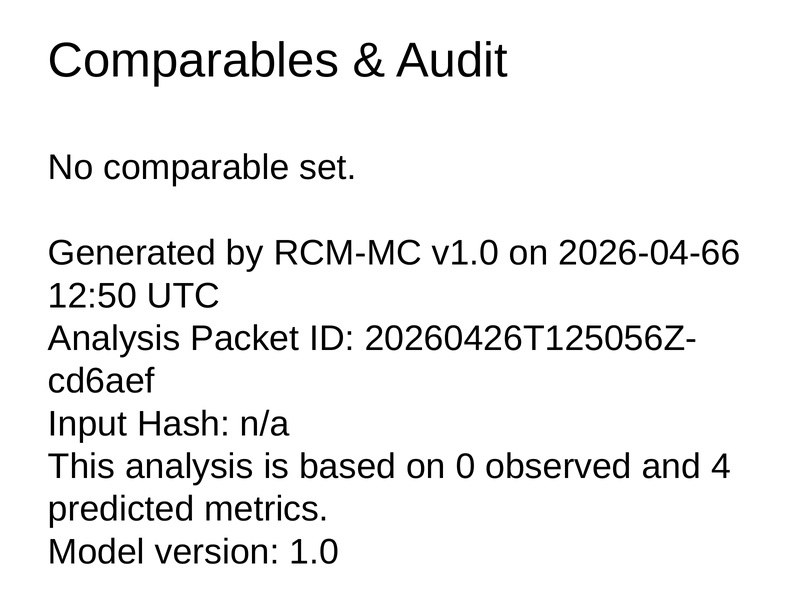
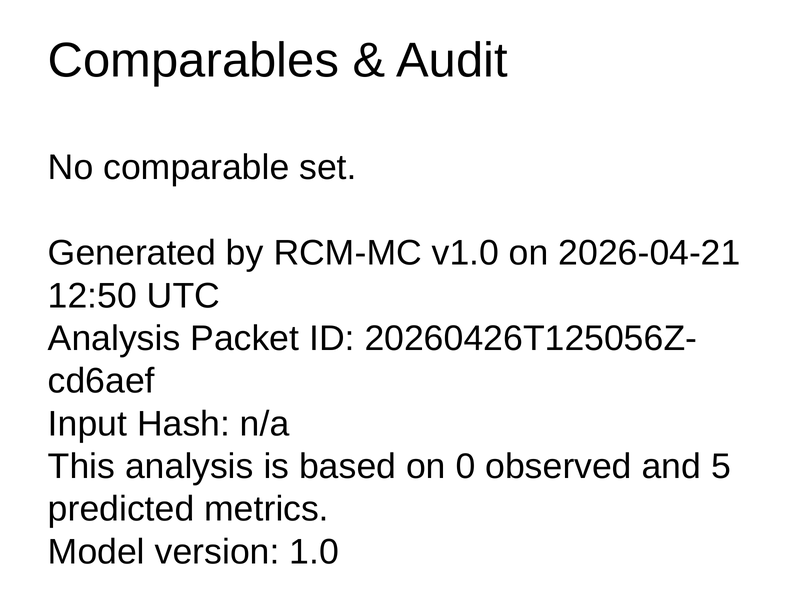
2026-04-66: 2026-04-66 -> 2026-04-21 (650, 253)
4: 4 -> 5 (721, 467)
